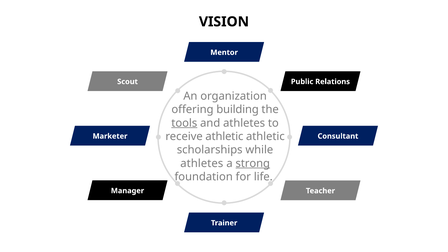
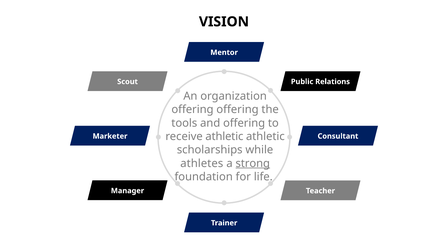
offering building: building -> offering (237, 110)
tools underline: present -> none (184, 123)
and athletes: athletes -> offering (244, 123)
